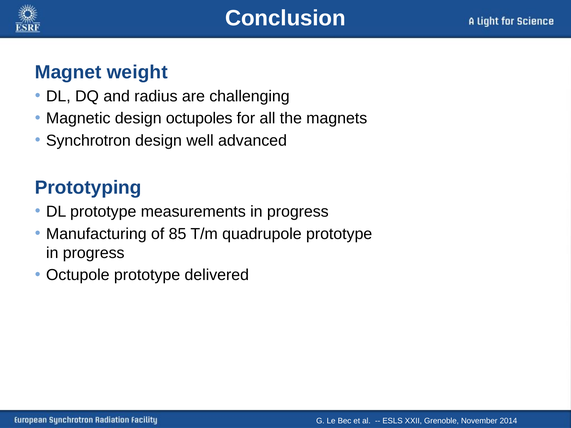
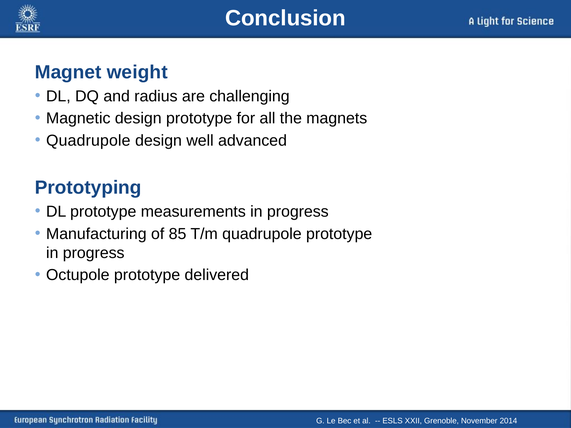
design octupoles: octupoles -> prototype (199, 118)
Synchrotron: Synchrotron -> Quadrupole (88, 141)
